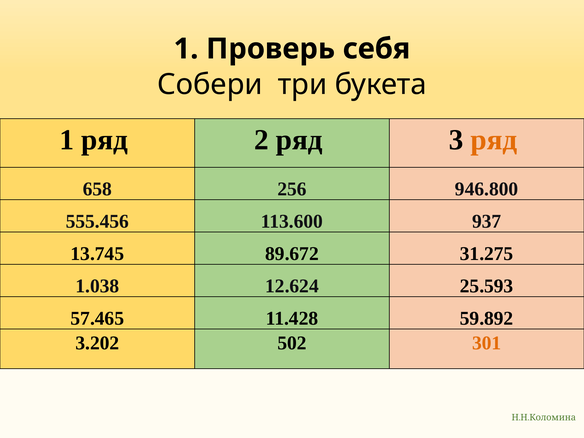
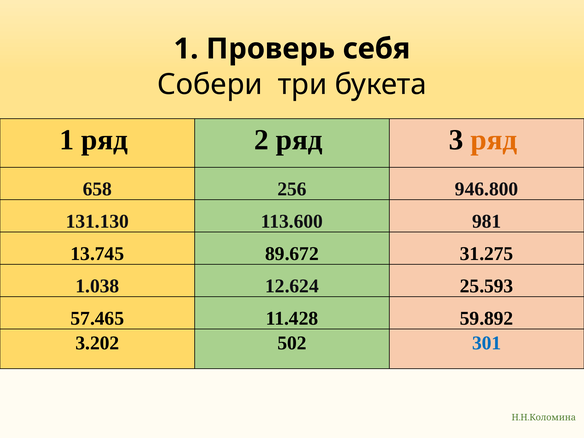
555.456: 555.456 -> 131.130 (97, 221)
937: 937 -> 981 (487, 221)
301 colour: orange -> blue (487, 343)
